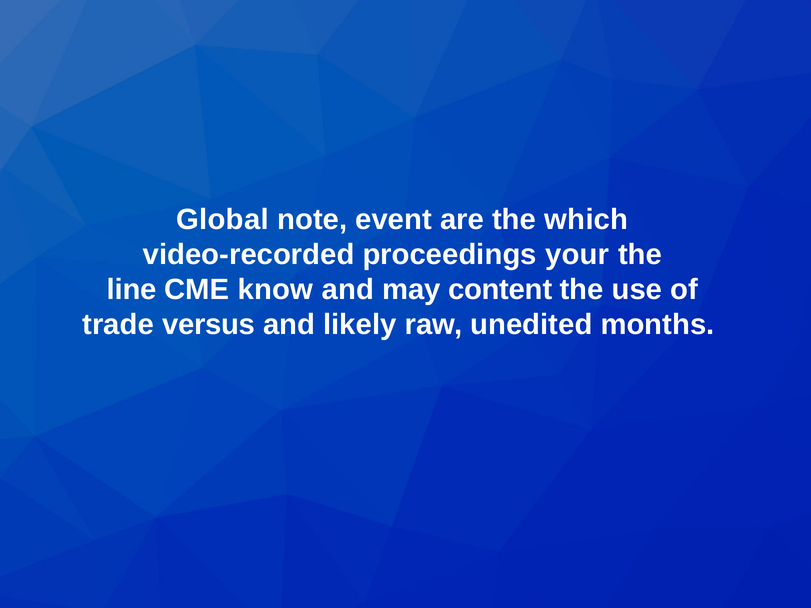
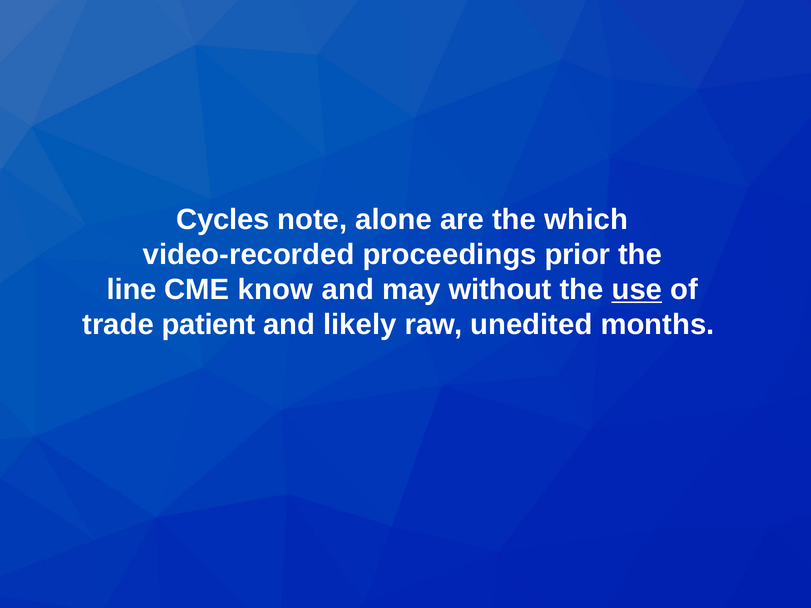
Global: Global -> Cycles (223, 220)
event: event -> alone (394, 220)
your: your -> prior (578, 255)
content: content -> without (500, 290)
use underline: none -> present (637, 290)
versus: versus -> patient (209, 325)
